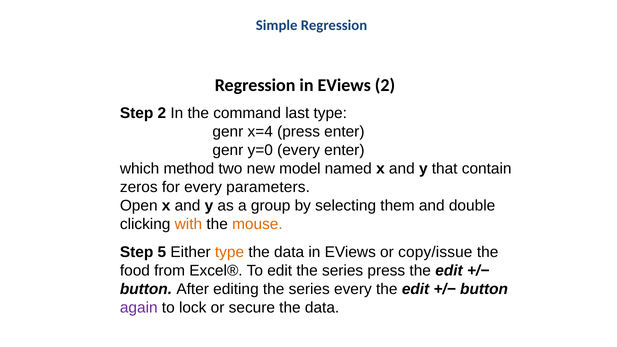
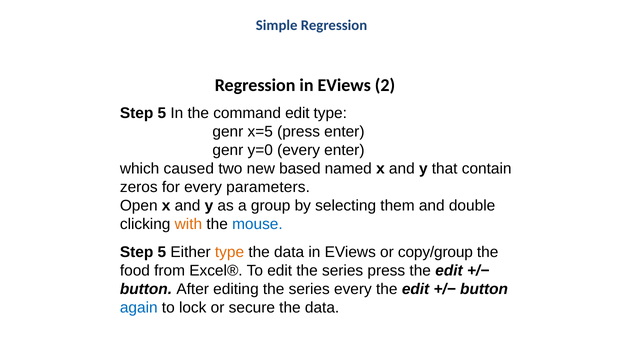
2: 2 -> 5 (162, 113)
command last: last -> edit (297, 113)
x=4: x=4 -> x=5 (260, 132)
method: method -> caused (189, 169)
model: model -> based (300, 169)
mouse colour: orange -> blue (257, 224)
copy/issue: copy/issue -> copy/group (435, 252)
again colour: purple -> blue (139, 308)
